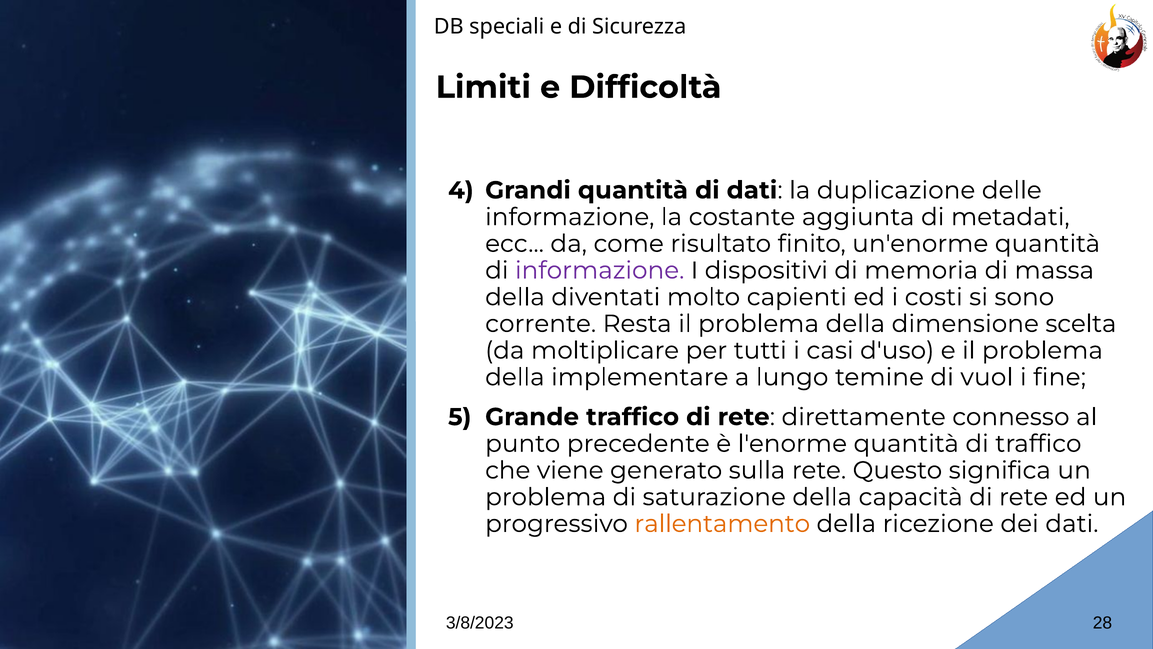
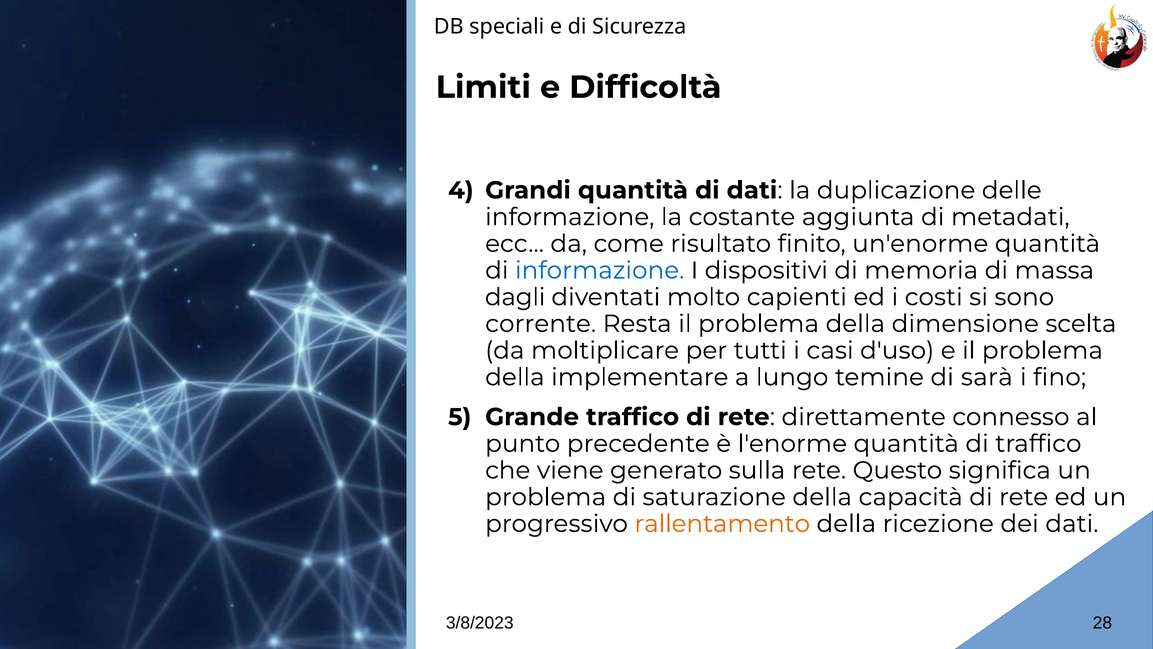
informazione colour: purple -> blue (600, 270)
della: della -> dagli (515, 297)
vuol: vuol -> sarà (987, 377)
fine: fine -> fino (1060, 377)
